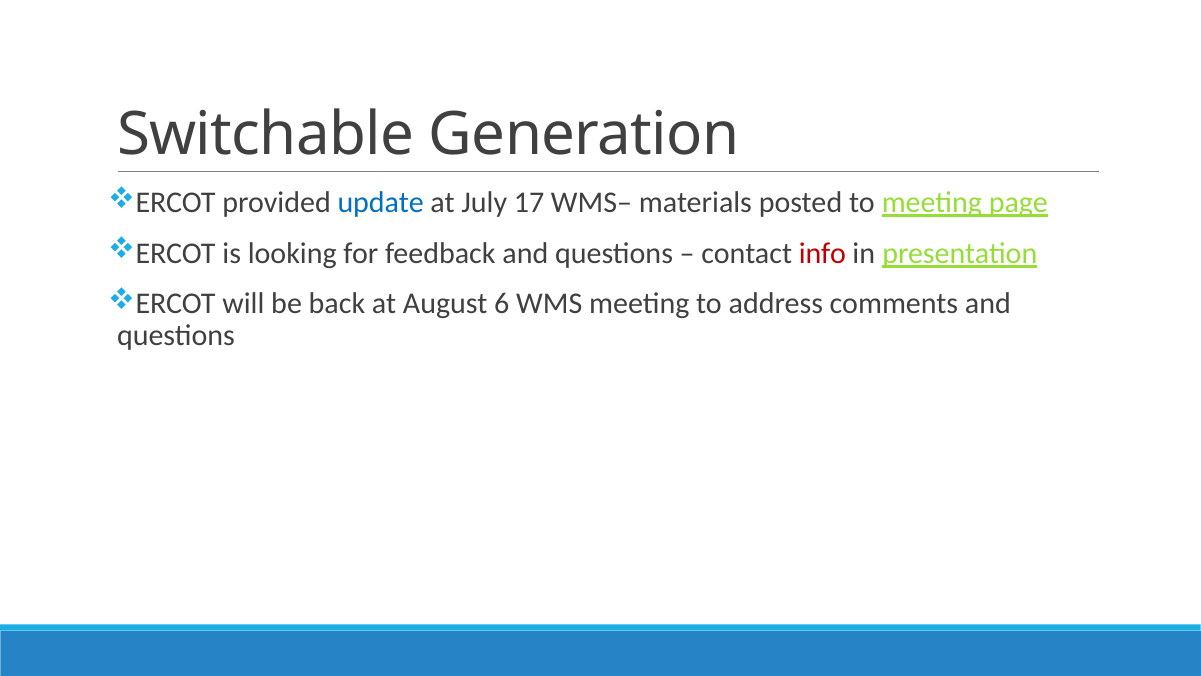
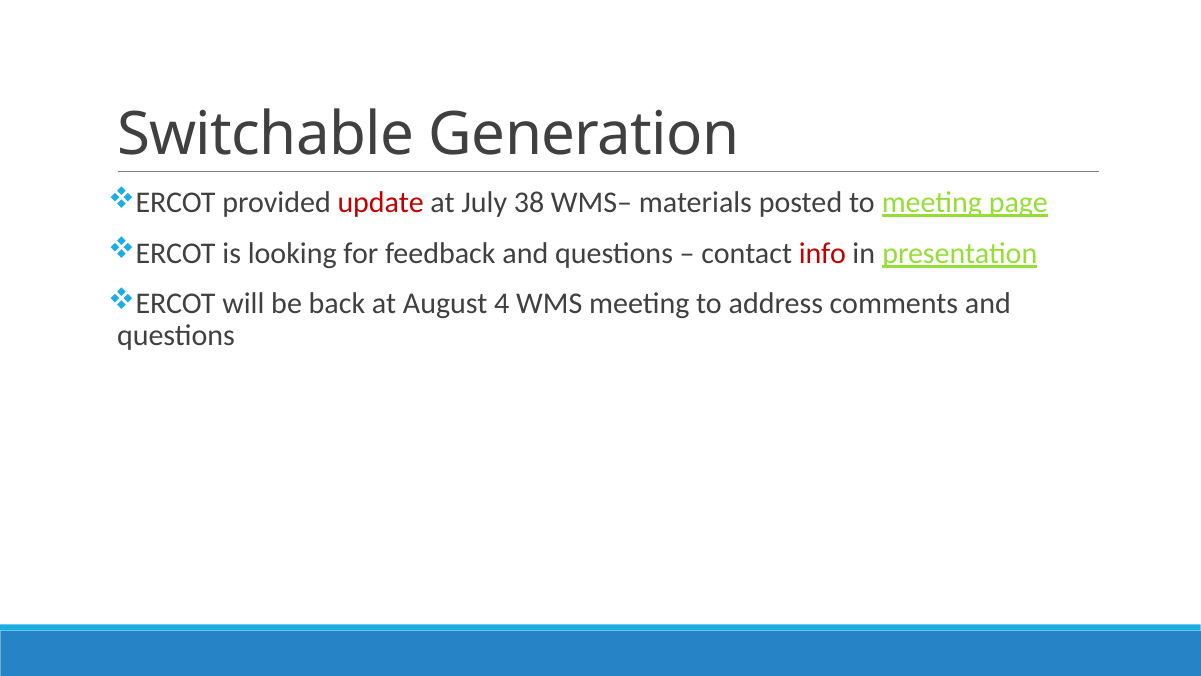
update colour: blue -> red (381, 203)
17: 17 -> 38 (529, 203)
6: 6 -> 4 (502, 303)
